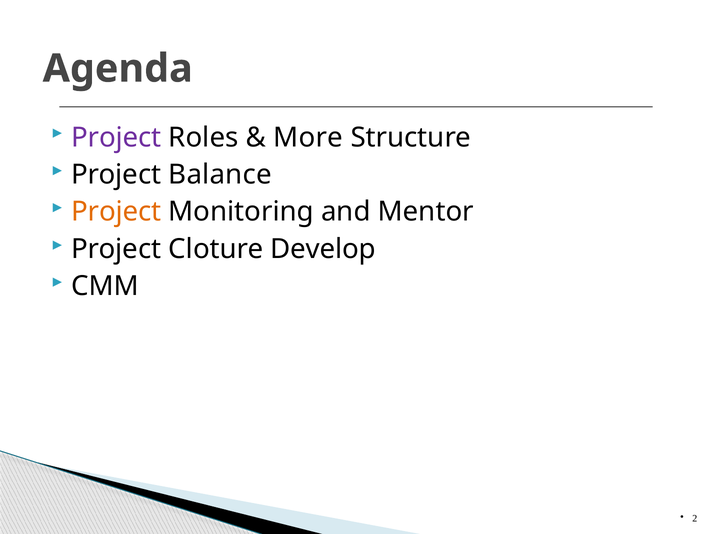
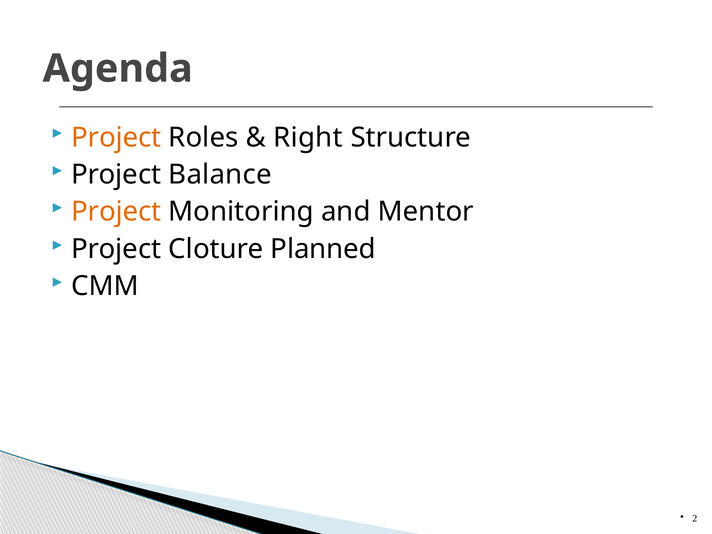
Project colour: purple -> orange (116, 137)
More: More -> Right (308, 137)
Develop: Develop -> Planned (323, 249)
